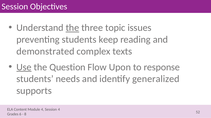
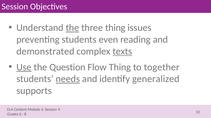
three topic: topic -> thing (115, 28)
keep: keep -> even (108, 40)
texts underline: none -> present (122, 52)
Flow Upon: Upon -> Thing (120, 67)
response: response -> together (162, 67)
needs underline: none -> present (68, 79)
